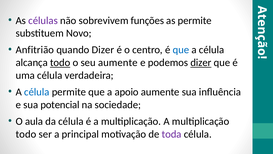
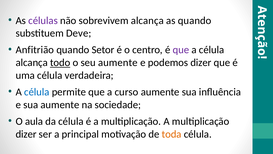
sobrevivem funções: funções -> alcança (147, 20)
as permite: permite -> quando (195, 20)
Novo: Novo -> Deve (79, 33)
quando Dizer: Dizer -> Setor (103, 50)
que colour: blue -> purple (181, 50)
dizer underline: present -> none (201, 62)
apoio: apoio -> curso (127, 92)
sua potencial: potencial -> aumente (60, 105)
todo: todo -> dizer (26, 134)
toda colour: purple -> orange (172, 134)
